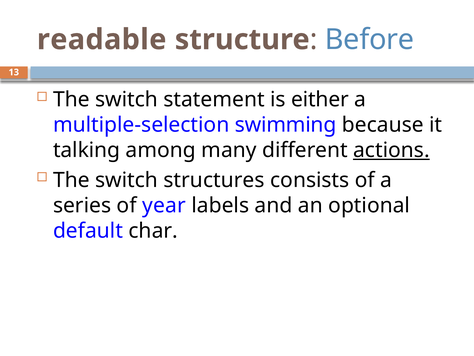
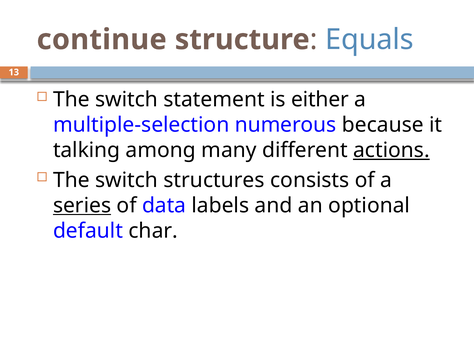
readable: readable -> continue (102, 40)
Before: Before -> Equals (369, 40)
swimming: swimming -> numerous (286, 125)
series underline: none -> present (82, 205)
year: year -> data (164, 205)
